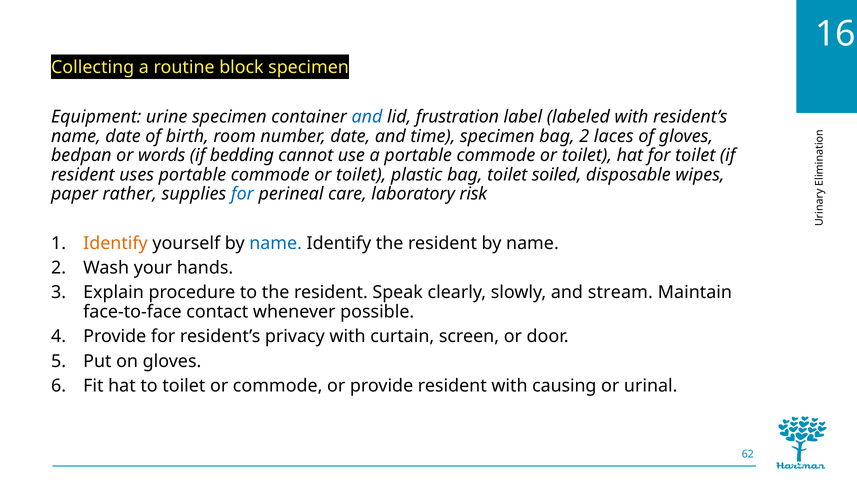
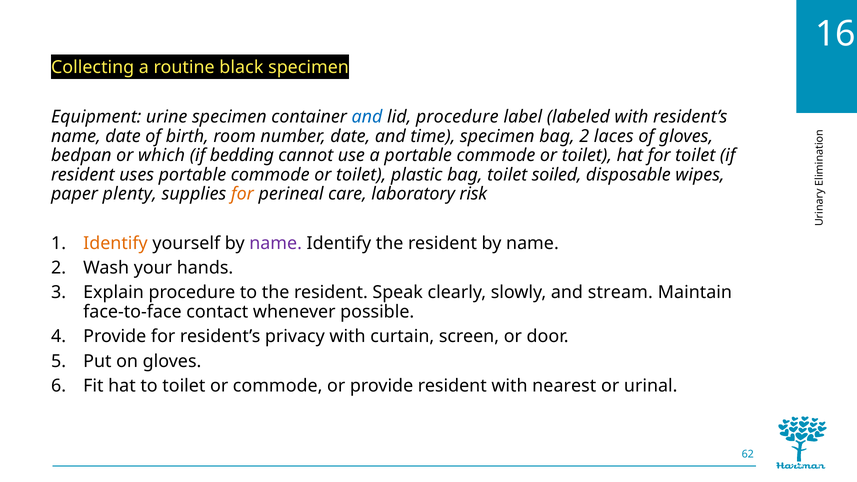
block: block -> black (241, 68)
lid frustration: frustration -> procedure (457, 117)
words: words -> which (162, 155)
rather: rather -> plenty (130, 194)
for colour: blue -> orange (242, 194)
name colour: blue -> purple (276, 243)
causing: causing -> nearest (564, 386)
